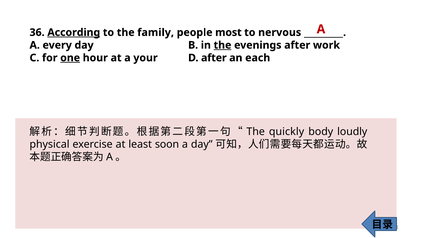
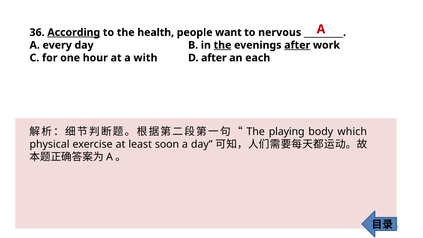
family: family -> health (156, 32)
most: most -> want (228, 32)
after underline: none -> present (297, 45)
one underline: present -> none (70, 58)
your: your -> with (145, 58)
quickly: quickly -> playing (287, 132)
loudly: loudly -> which (352, 132)
